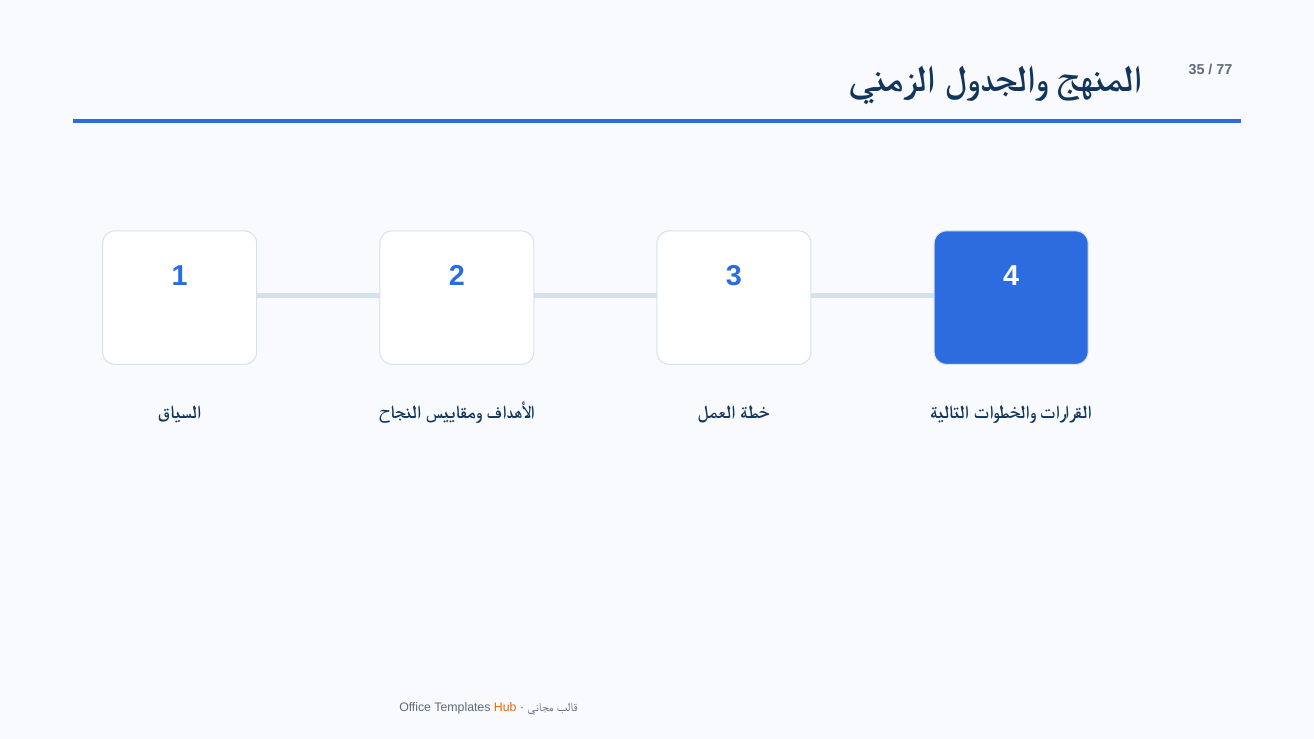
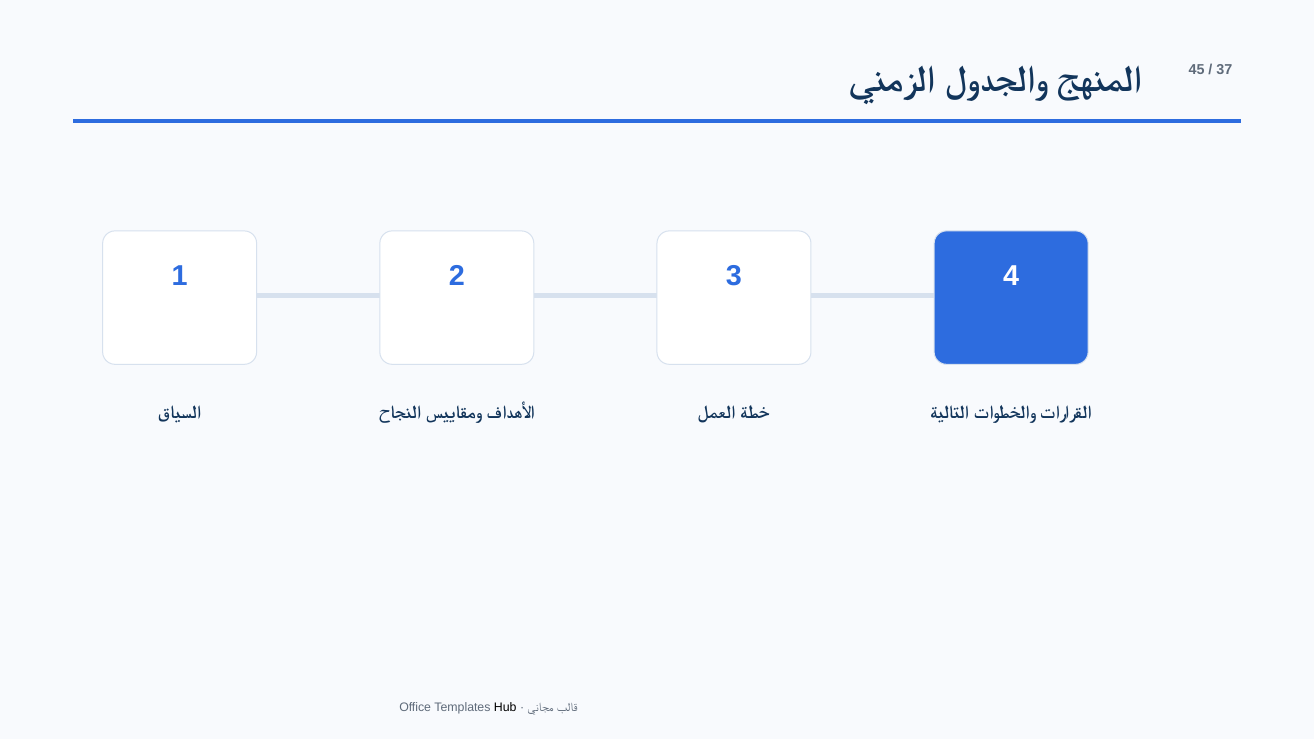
35: 35 -> 45 (1197, 70)
77: 77 -> 37 (1224, 70)
Hub colour: orange -> black (505, 707)
